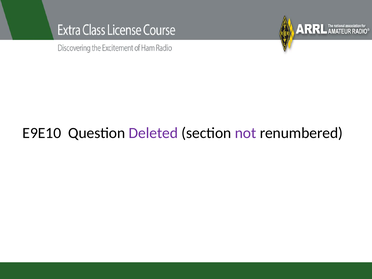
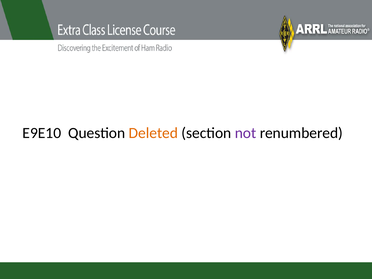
Deleted colour: purple -> orange (153, 133)
